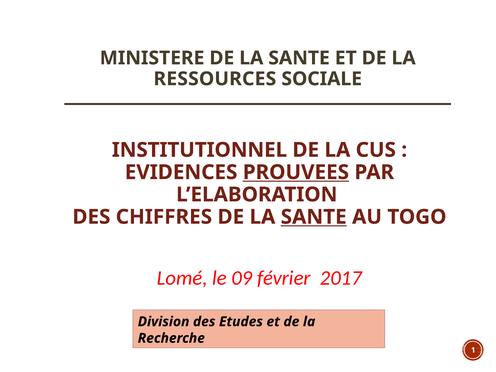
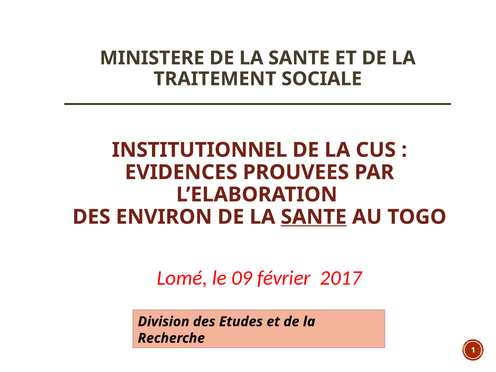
RESSOURCES: RESSOURCES -> TRAITEMENT (215, 79)
PROUVEES underline: present -> none (296, 172)
CHIFFRES: CHIFFRES -> ENVIRON (164, 217)
